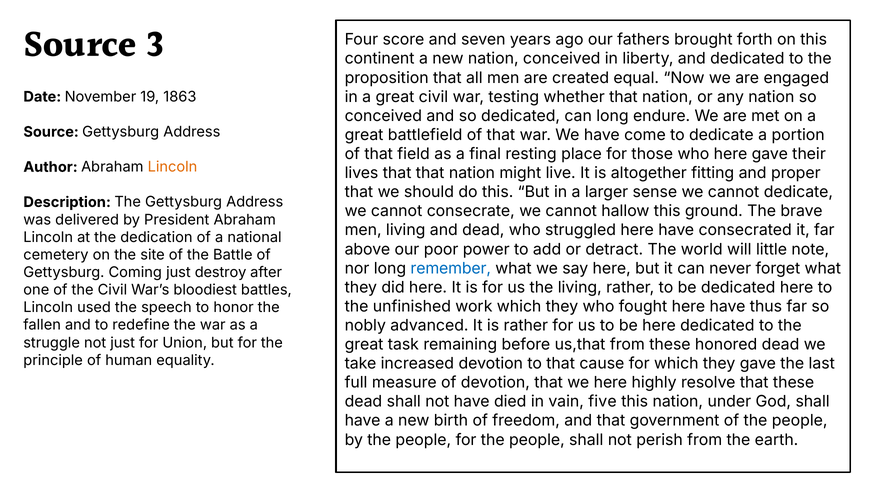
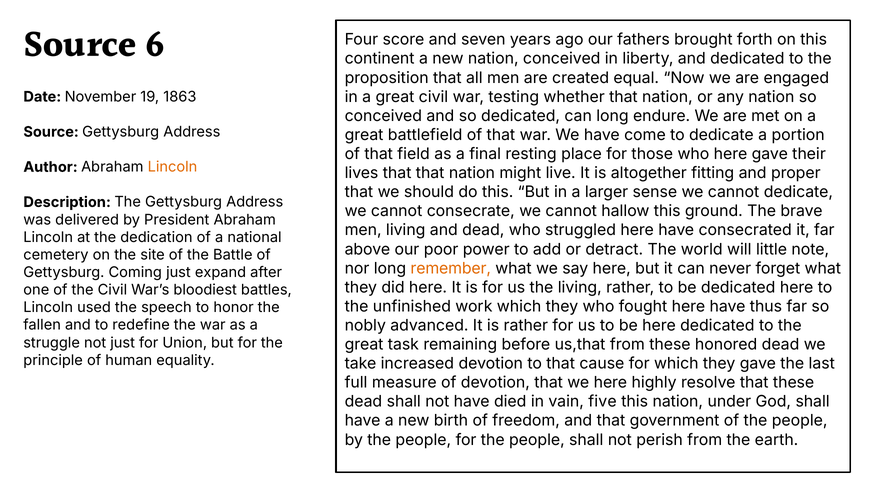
3: 3 -> 6 (155, 46)
remember colour: blue -> orange (451, 268)
destroy: destroy -> expand (220, 272)
